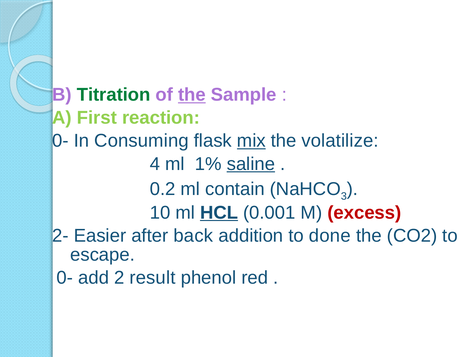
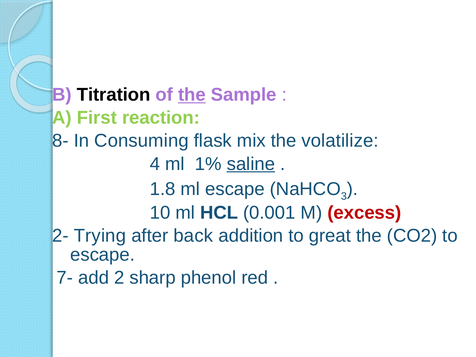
Titration colour: green -> black (114, 95)
0-: 0- -> 8- (61, 141)
mix underline: present -> none (251, 141)
0.2: 0.2 -> 1.8 (163, 189)
ml contain: contain -> escape (235, 189)
HCL underline: present -> none (219, 213)
Easier: Easier -> Trying (100, 236)
done: done -> great (330, 236)
0-: 0- -> 7- (65, 278)
result: result -> sharp (153, 278)
